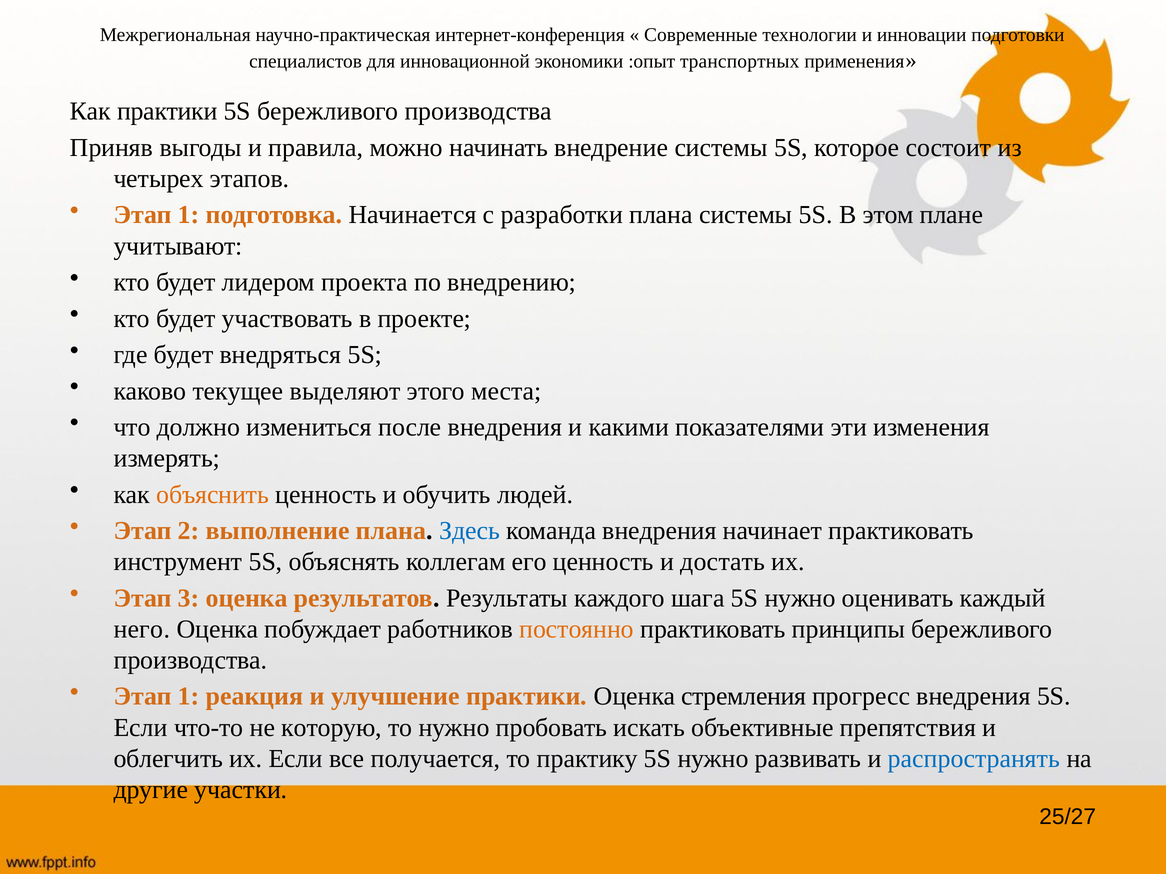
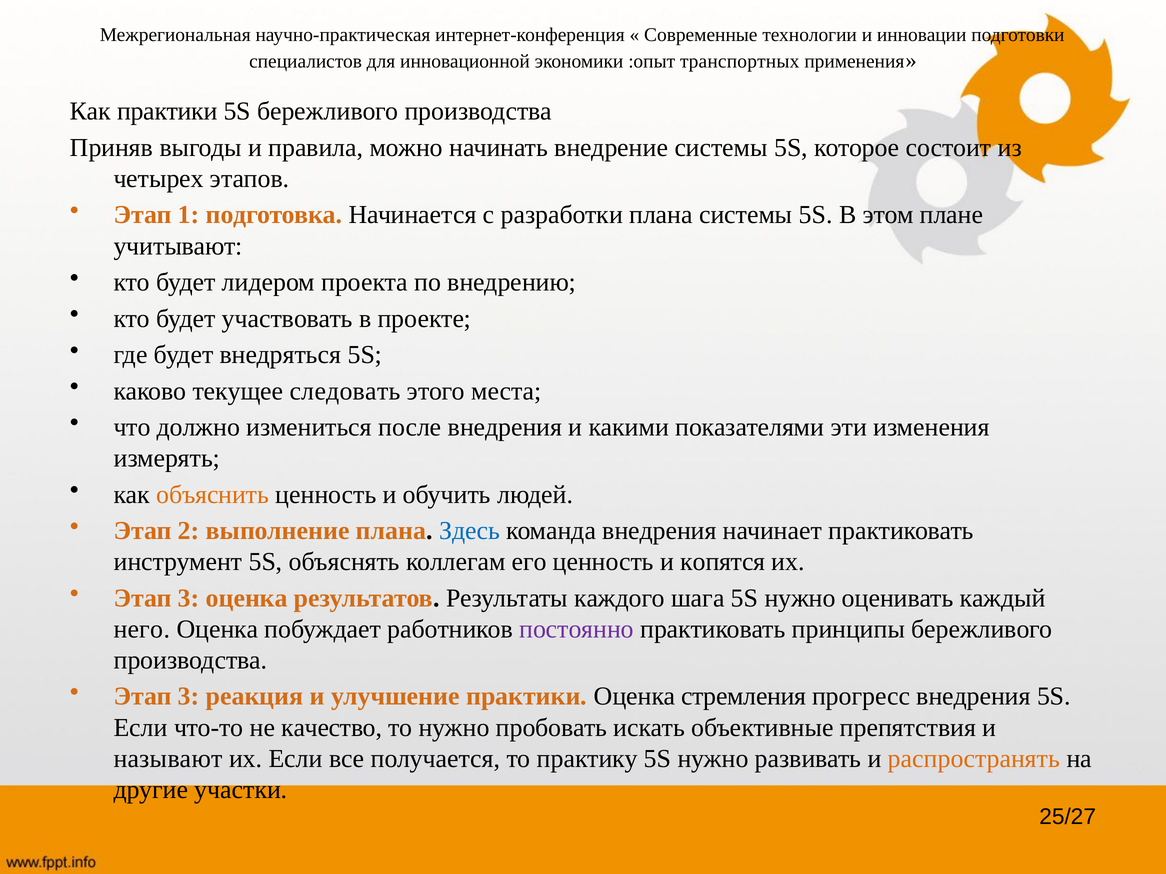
выделяют: выделяют -> следовать (345, 391)
достать: достать -> копятся (723, 562)
постоянно colour: orange -> purple (577, 629)
1: 1 -> 3 (189, 697)
которую: которую -> качество (332, 728)
облегчить: облегчить -> называют (168, 759)
распространять colour: blue -> orange (974, 759)
